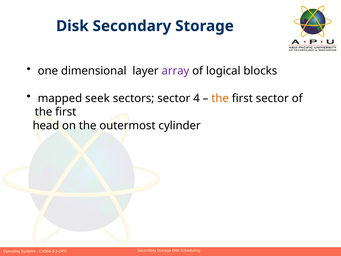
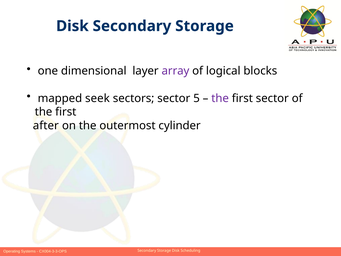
4: 4 -> 5 (197, 98)
the colour: orange -> purple (220, 98)
head: head -> after (46, 125)
